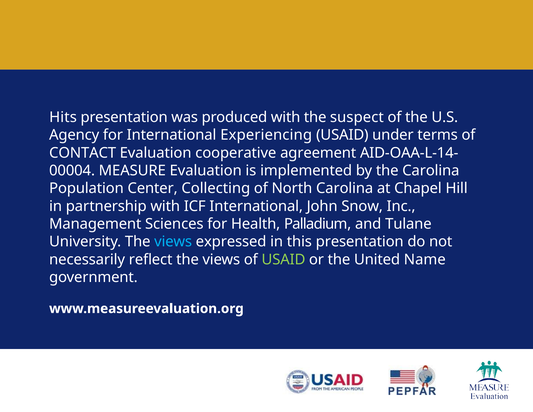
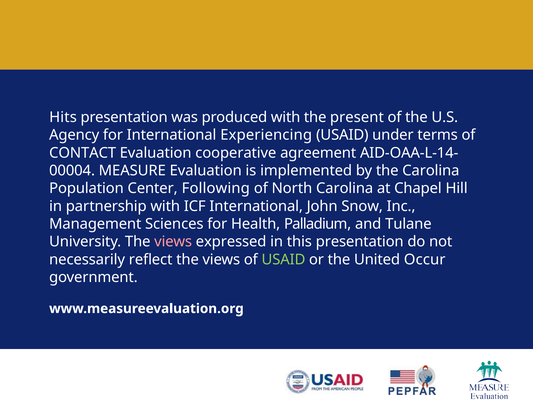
suspect: suspect -> present (357, 117)
Collecting: Collecting -> Following (216, 188)
views colour: light blue -> pink (173, 242)
Name: Name -> Occur (425, 259)
